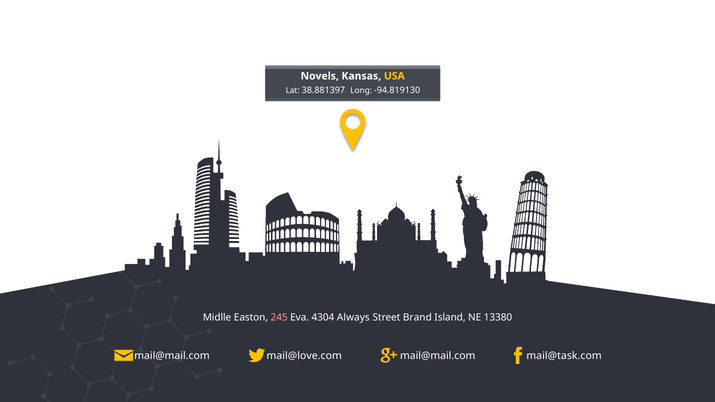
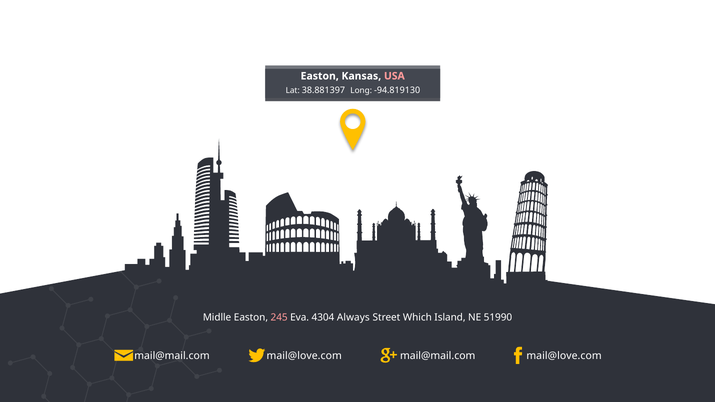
Novels: Novels -> Easton (320, 76)
USA colour: yellow -> pink (394, 76)
Brand: Brand -> Which (417, 318)
13380: 13380 -> 51990 (498, 318)
mail@task.com: mail@task.com -> mail@love.com (564, 356)
